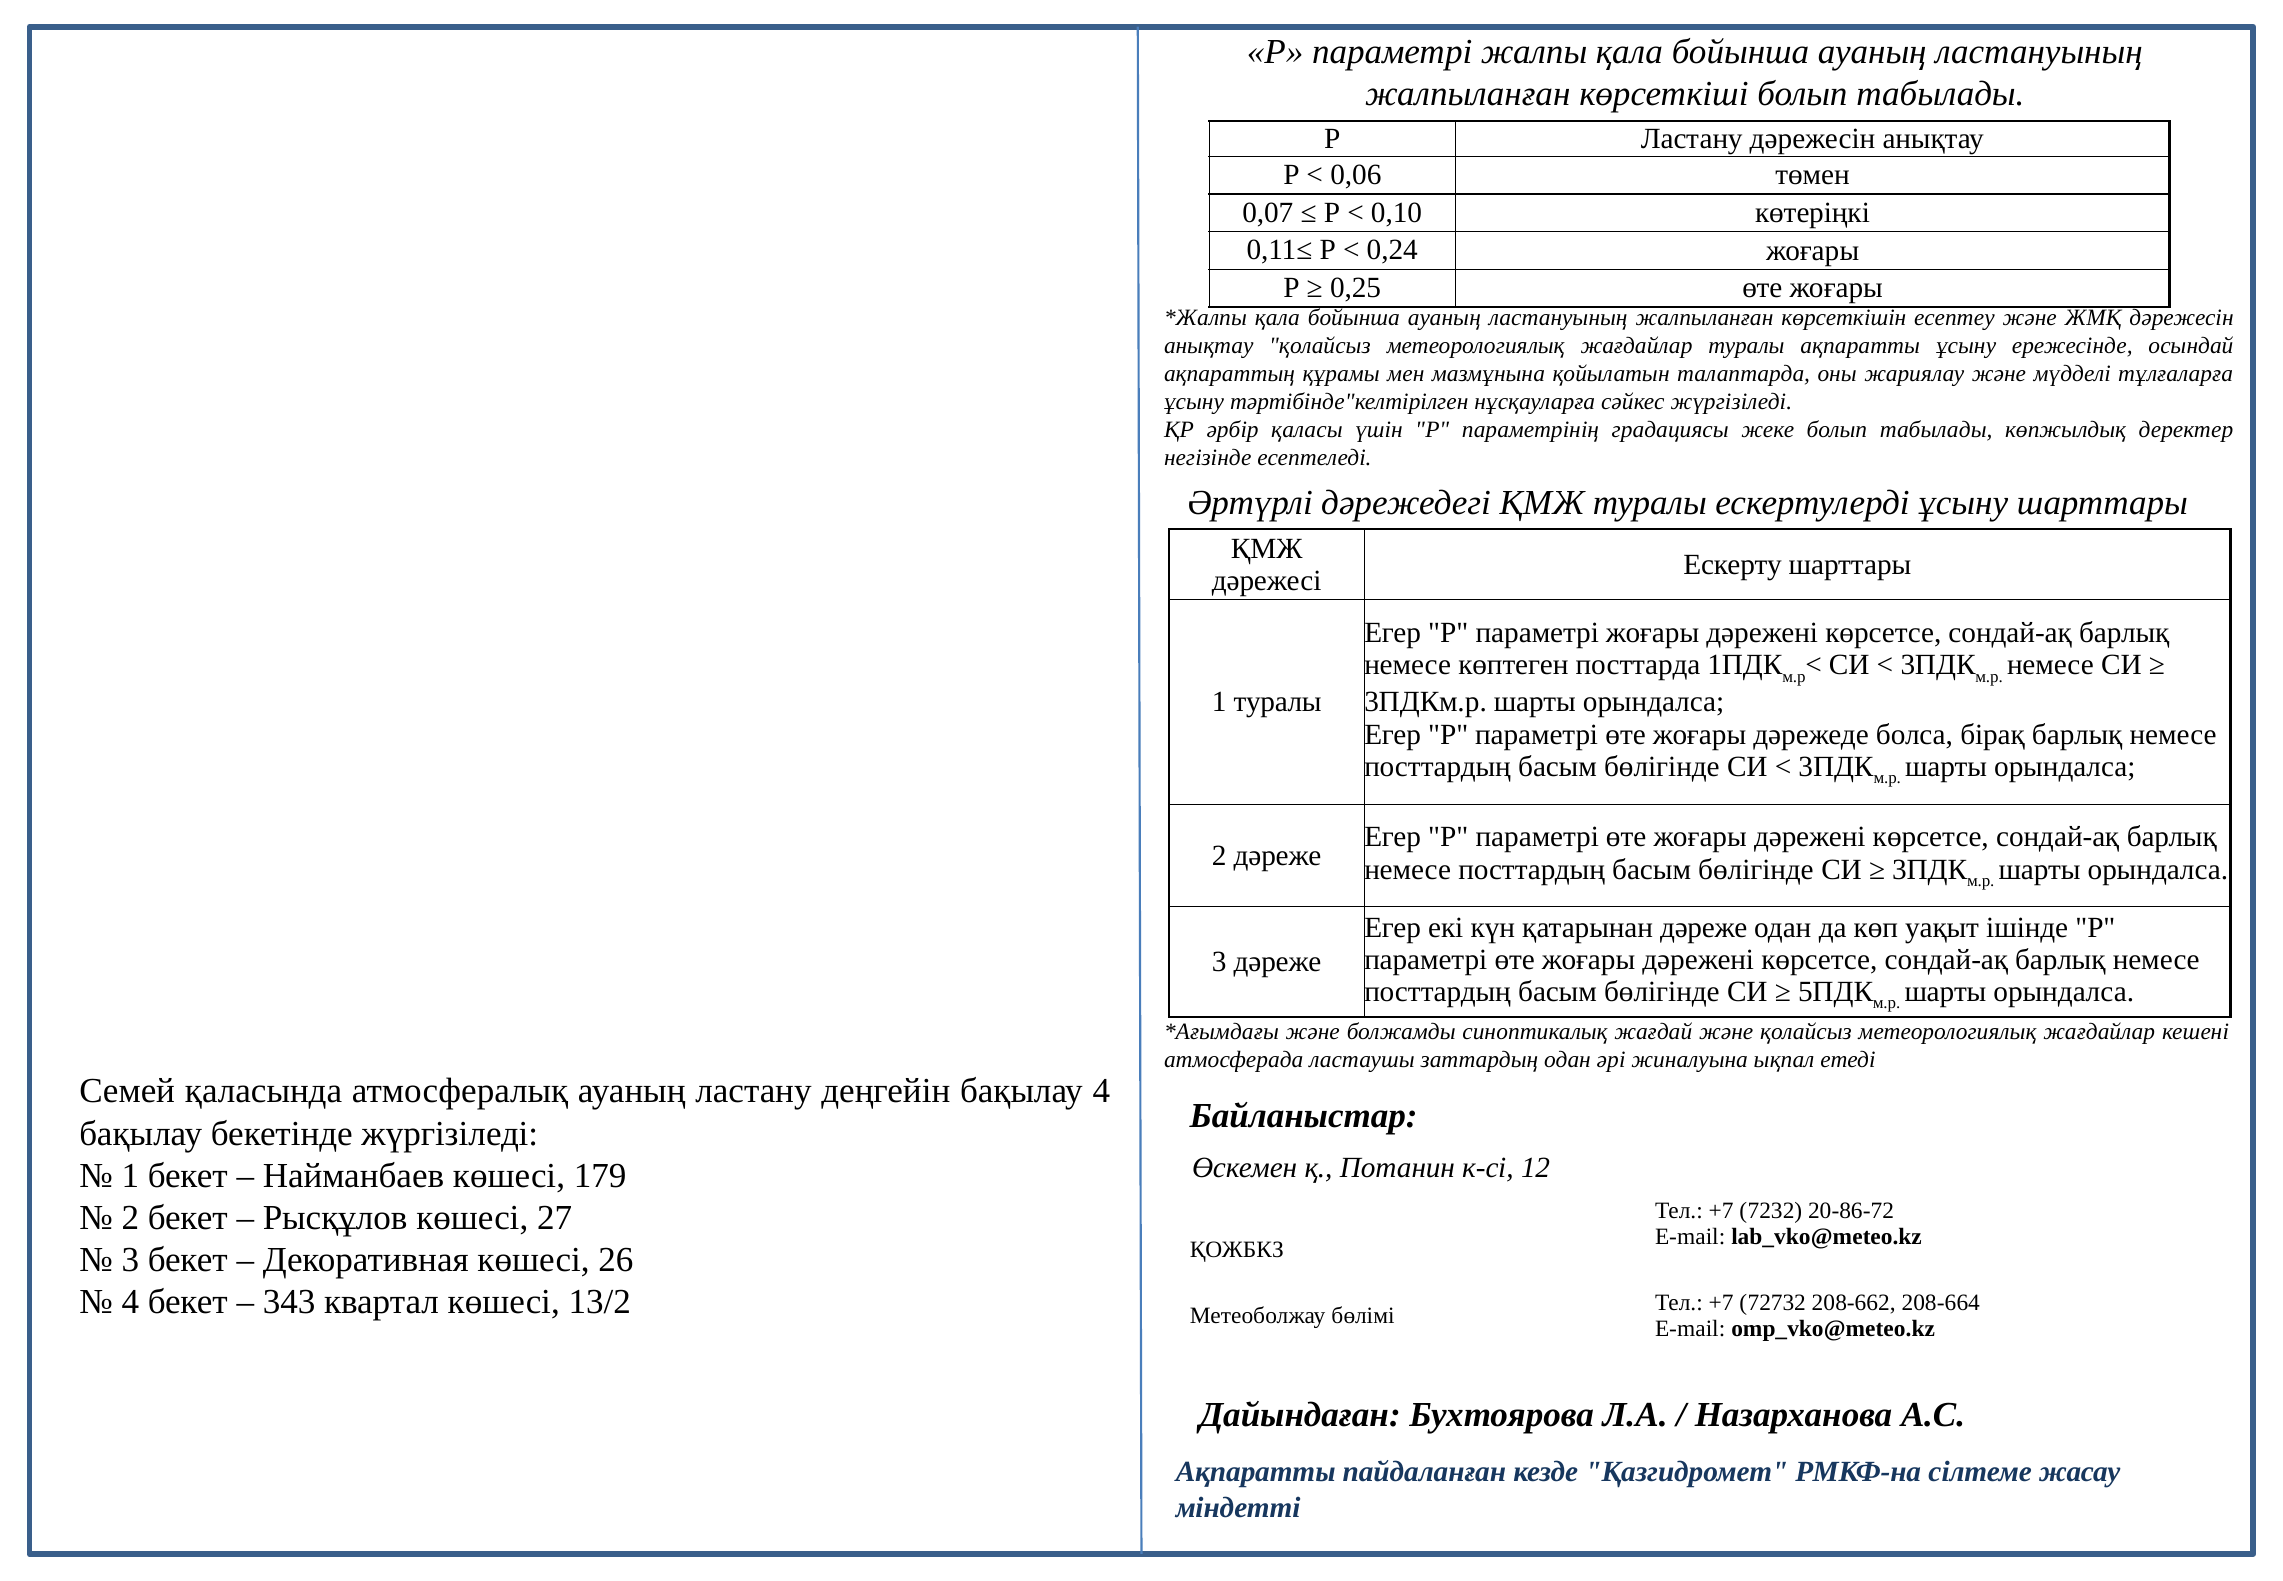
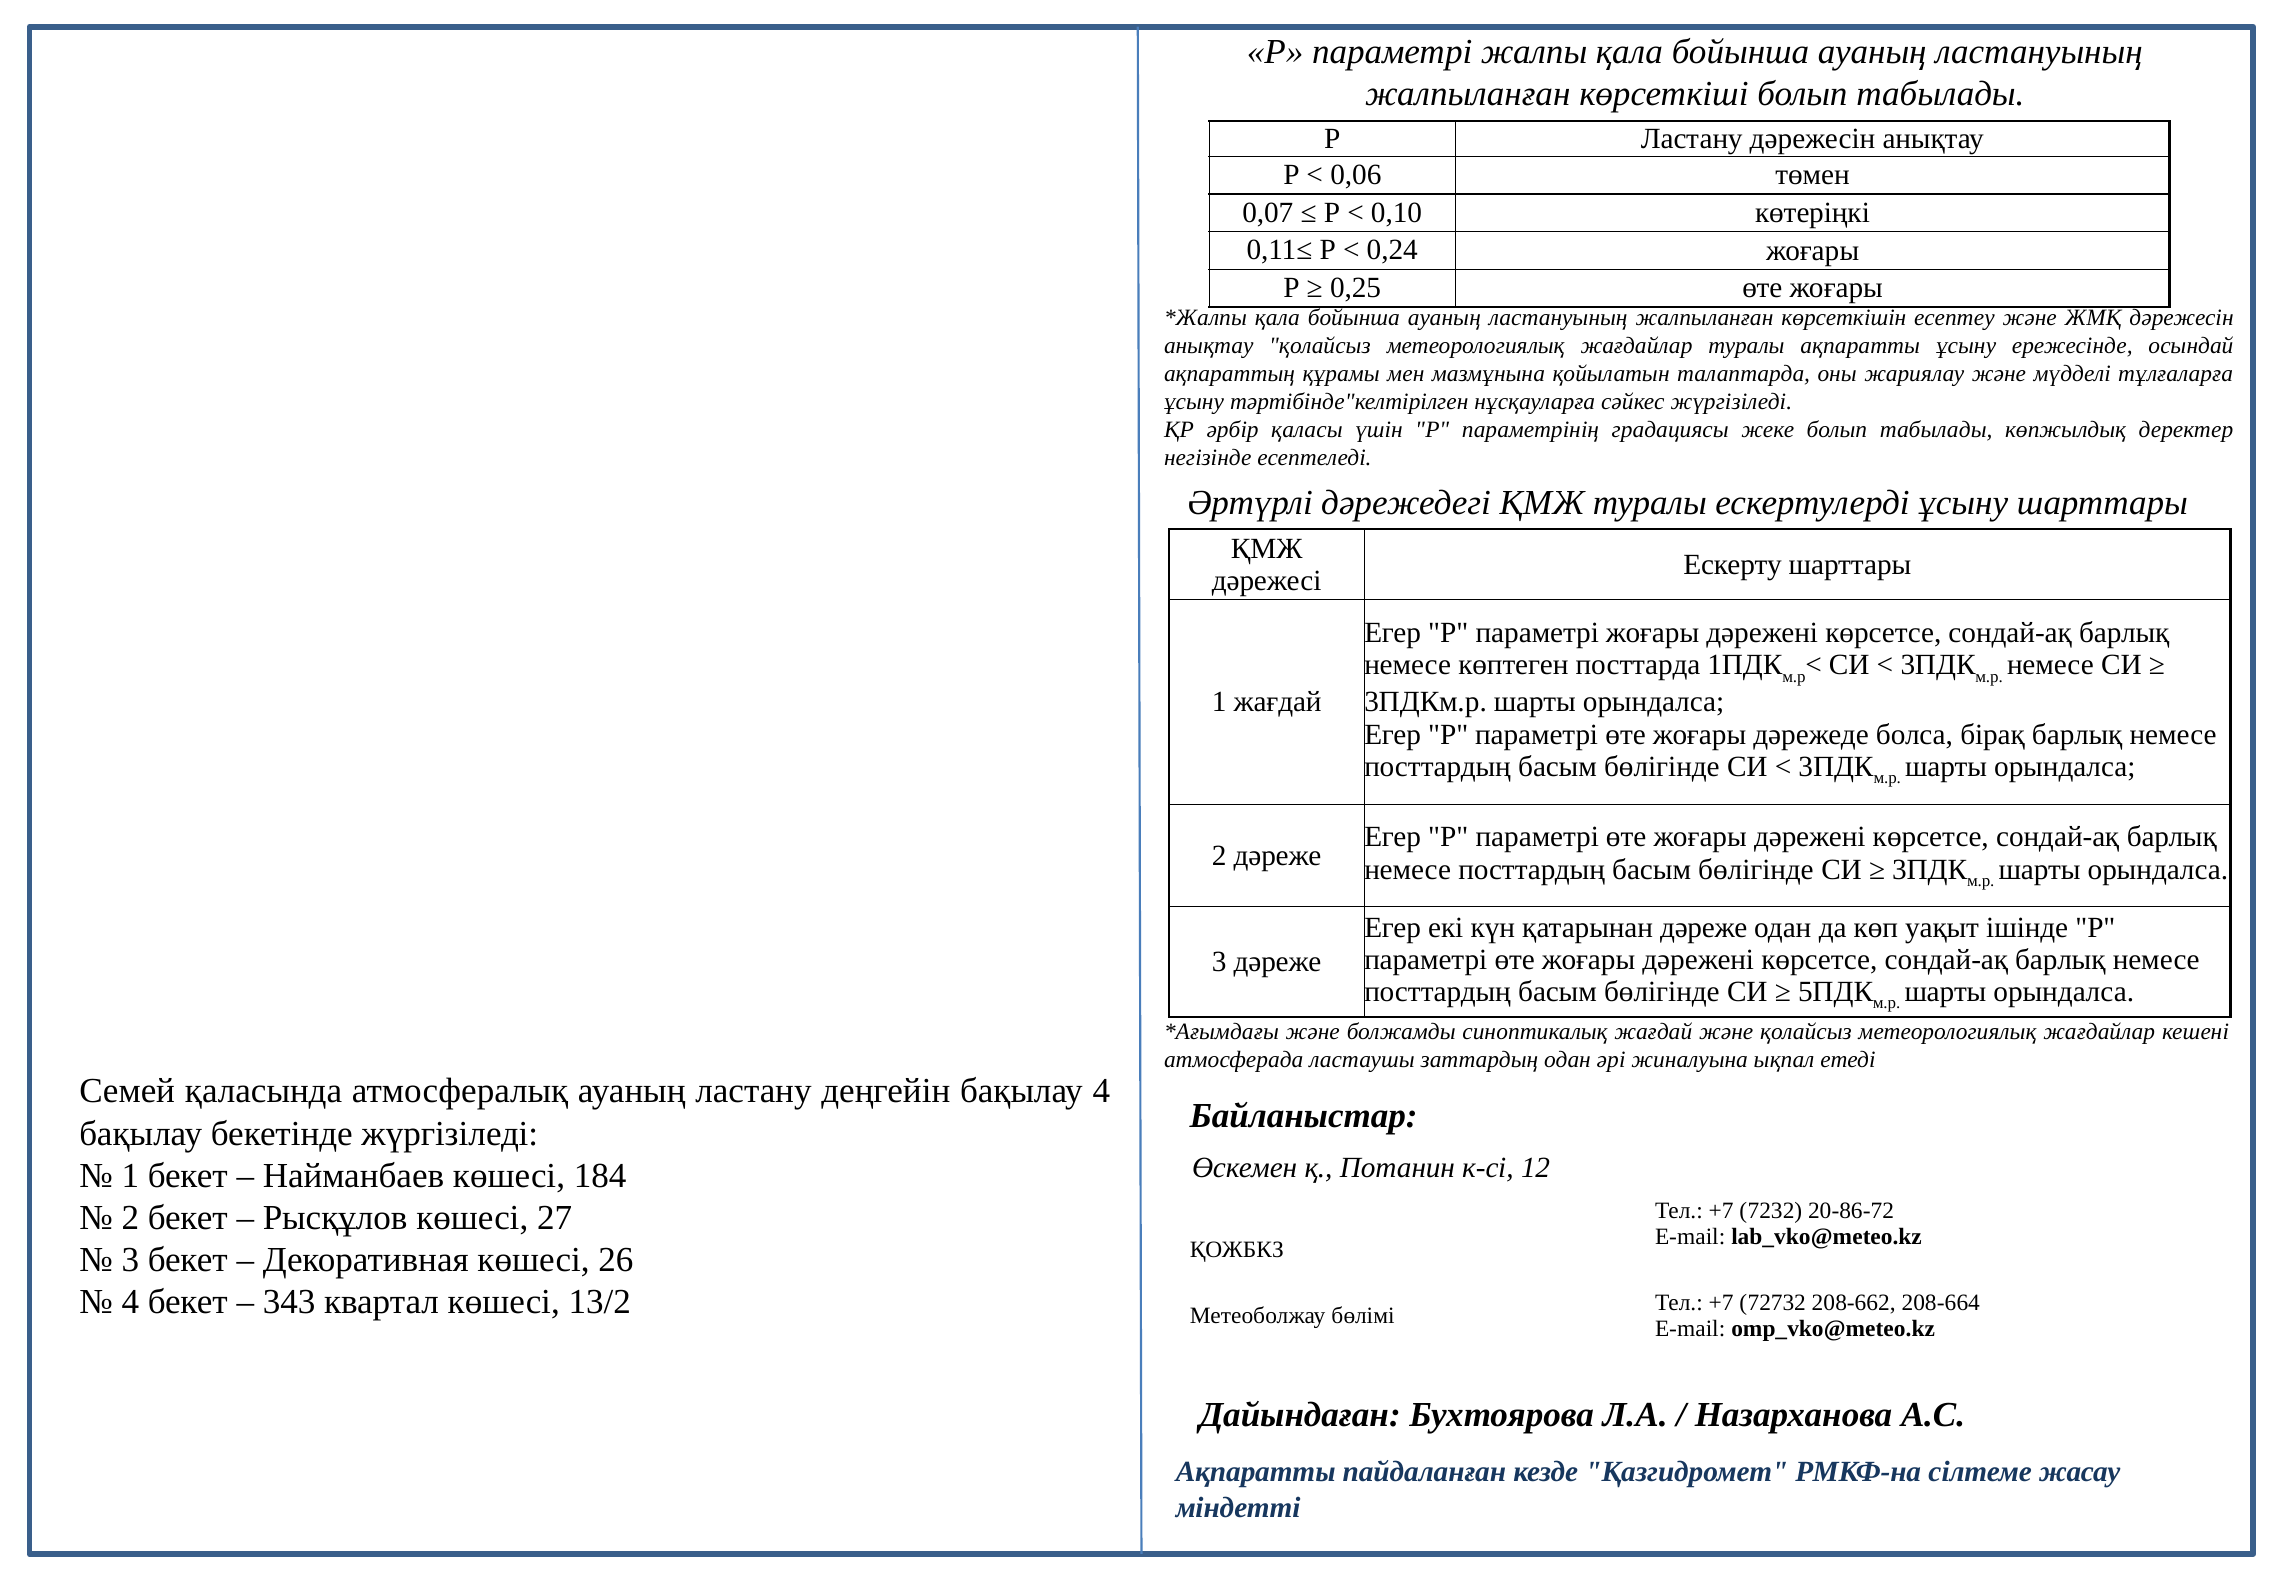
1 туралы: туралы -> жағдай (1278, 702)
179: 179 -> 184 (600, 1175)
